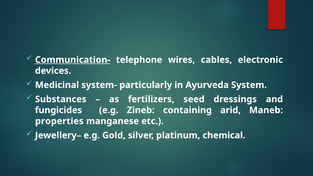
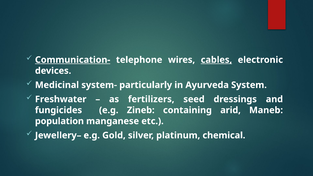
cables underline: none -> present (216, 60)
Substances: Substances -> Freshwater (61, 99)
properties: properties -> population (59, 121)
